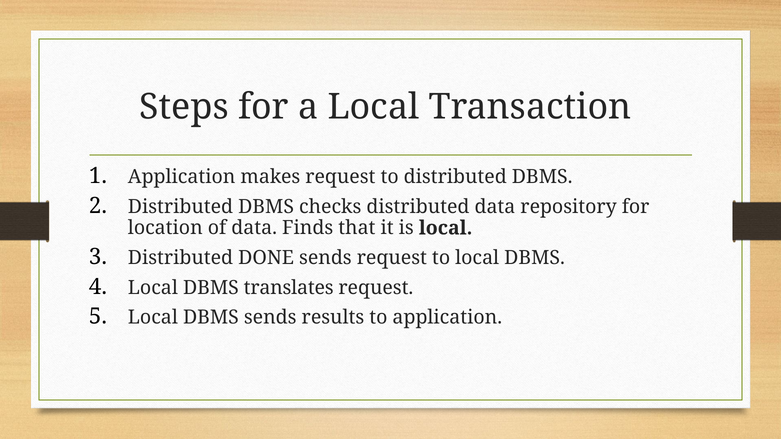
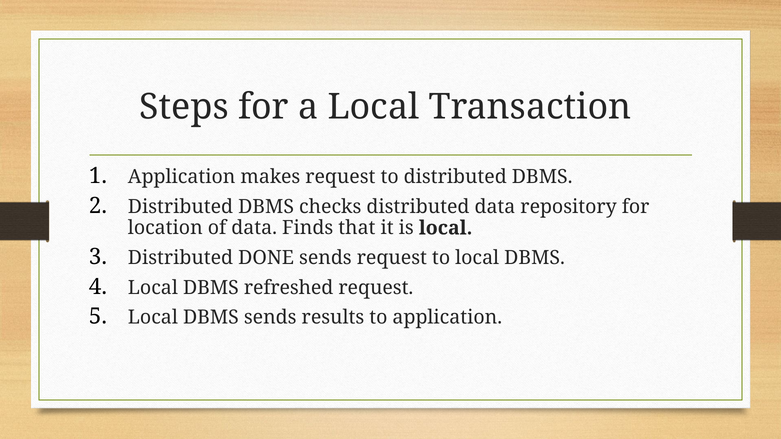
translates: translates -> refreshed (289, 288)
